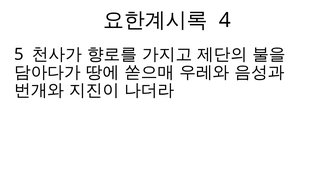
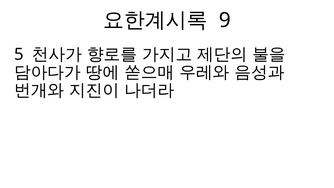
4: 4 -> 9 (225, 20)
